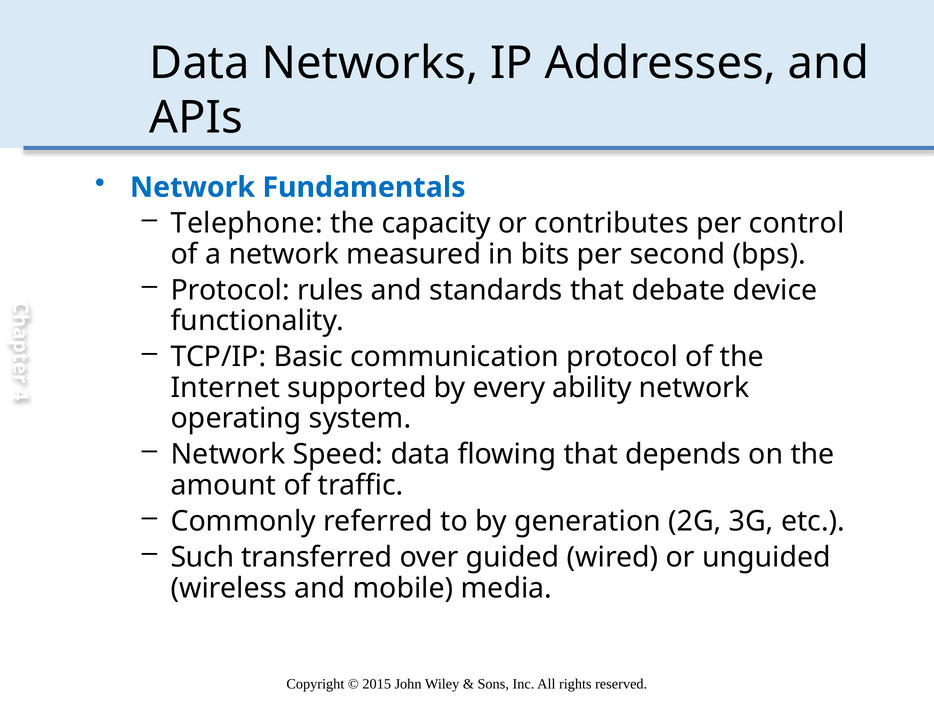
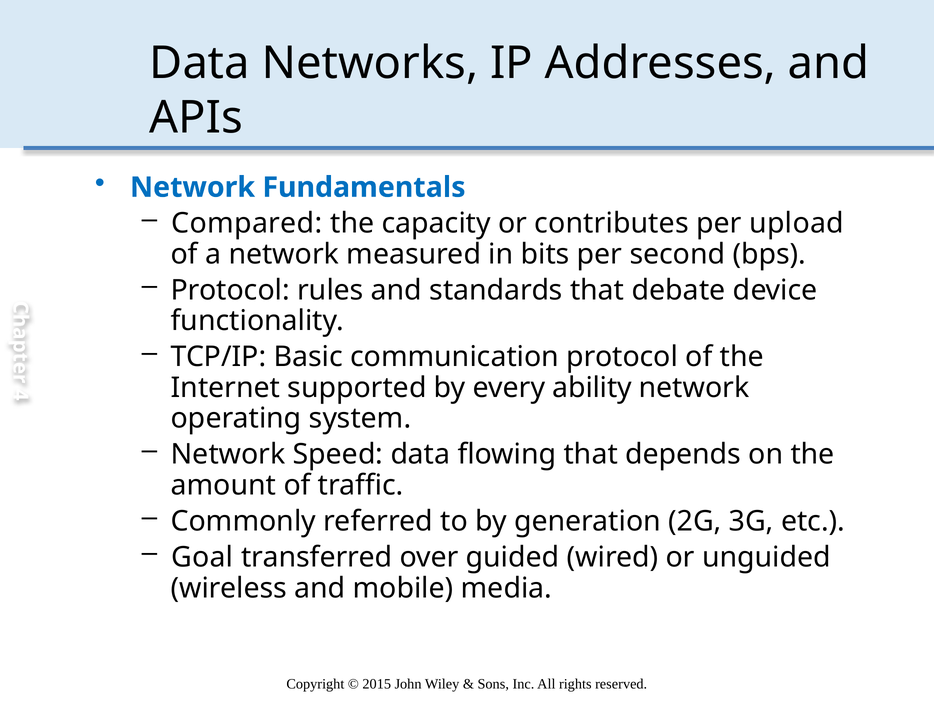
Telephone: Telephone -> Compared (247, 223)
control: control -> upload (797, 223)
Such: Such -> Goal (202, 557)
